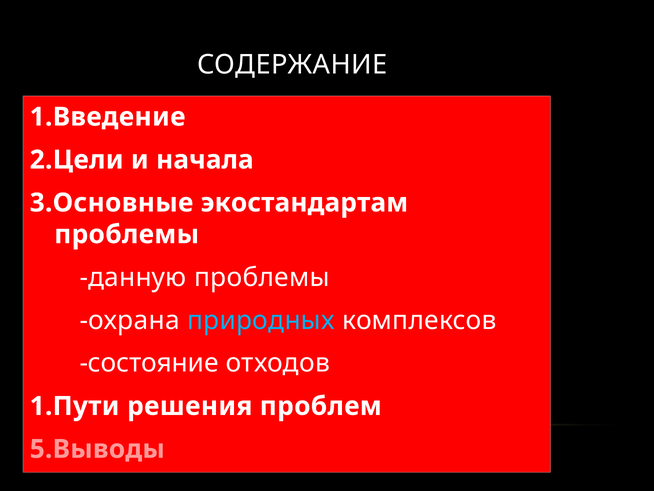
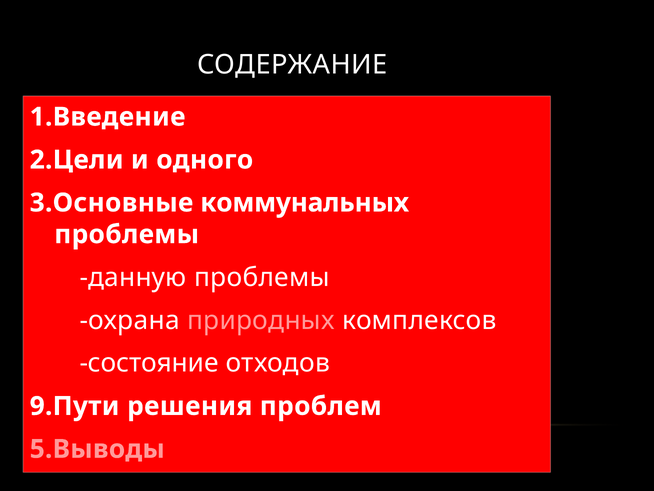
начала: начала -> одного (205, 160)
экостандартам: экостандартам -> коммунальных (305, 203)
природных colour: light blue -> pink (261, 320)
1.Пути: 1.Пути -> 9.Пути (75, 406)
